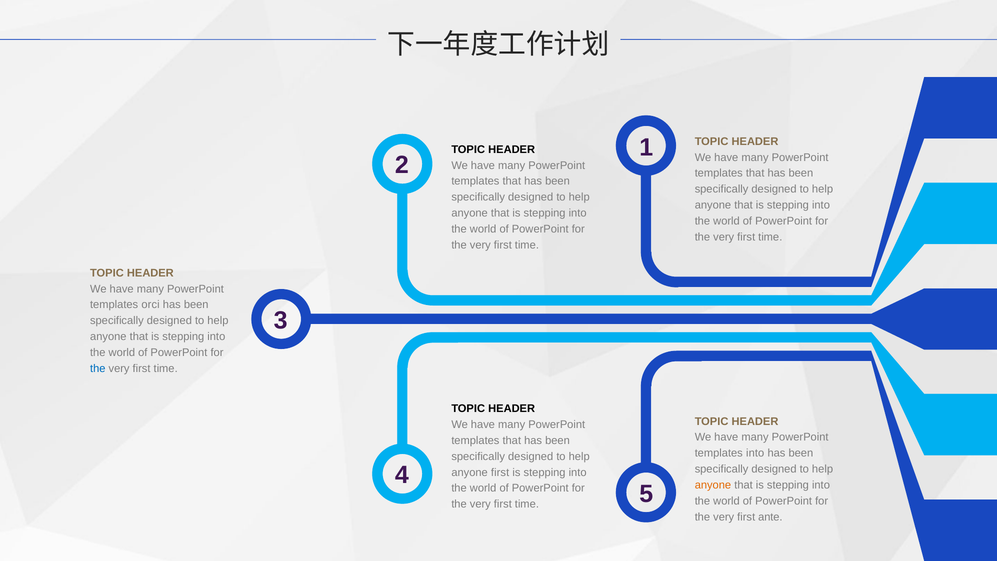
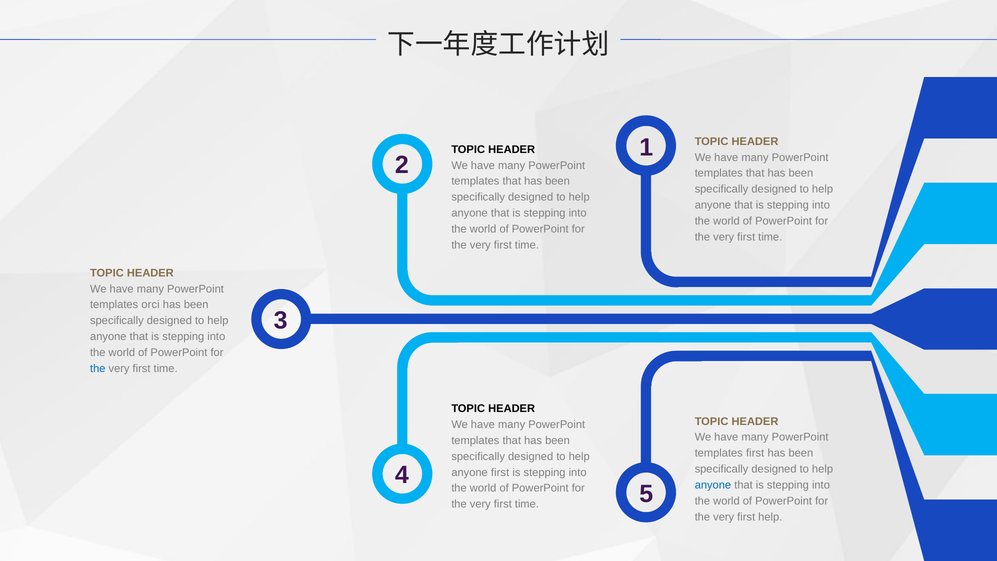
templates into: into -> first (755, 453)
anyone colour: orange -> blue (713, 485)
first ante: ante -> help (770, 517)
